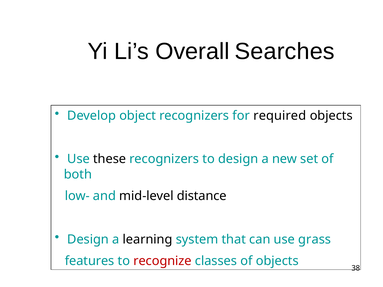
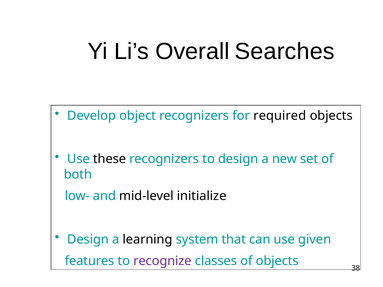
distance: distance -> initialize (202, 196)
grass: grass -> given (315, 240)
recognize colour: red -> purple (162, 261)
